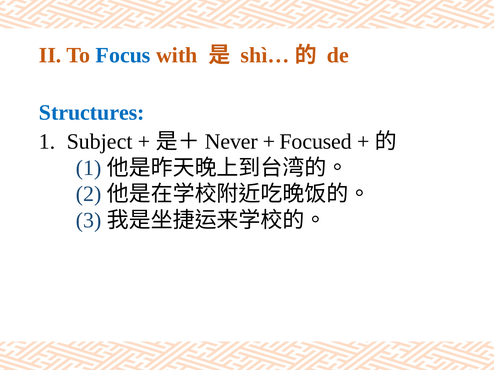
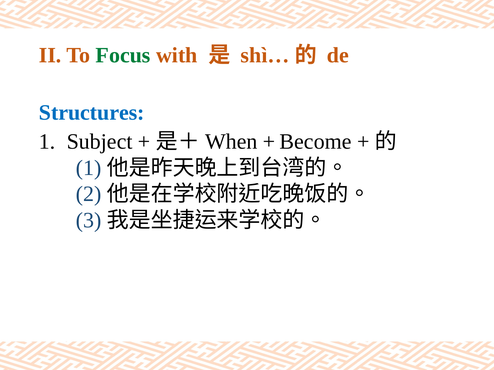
Focus colour: blue -> green (123, 55)
Never: Never -> When (231, 142)
Focused: Focused -> Become (316, 142)
